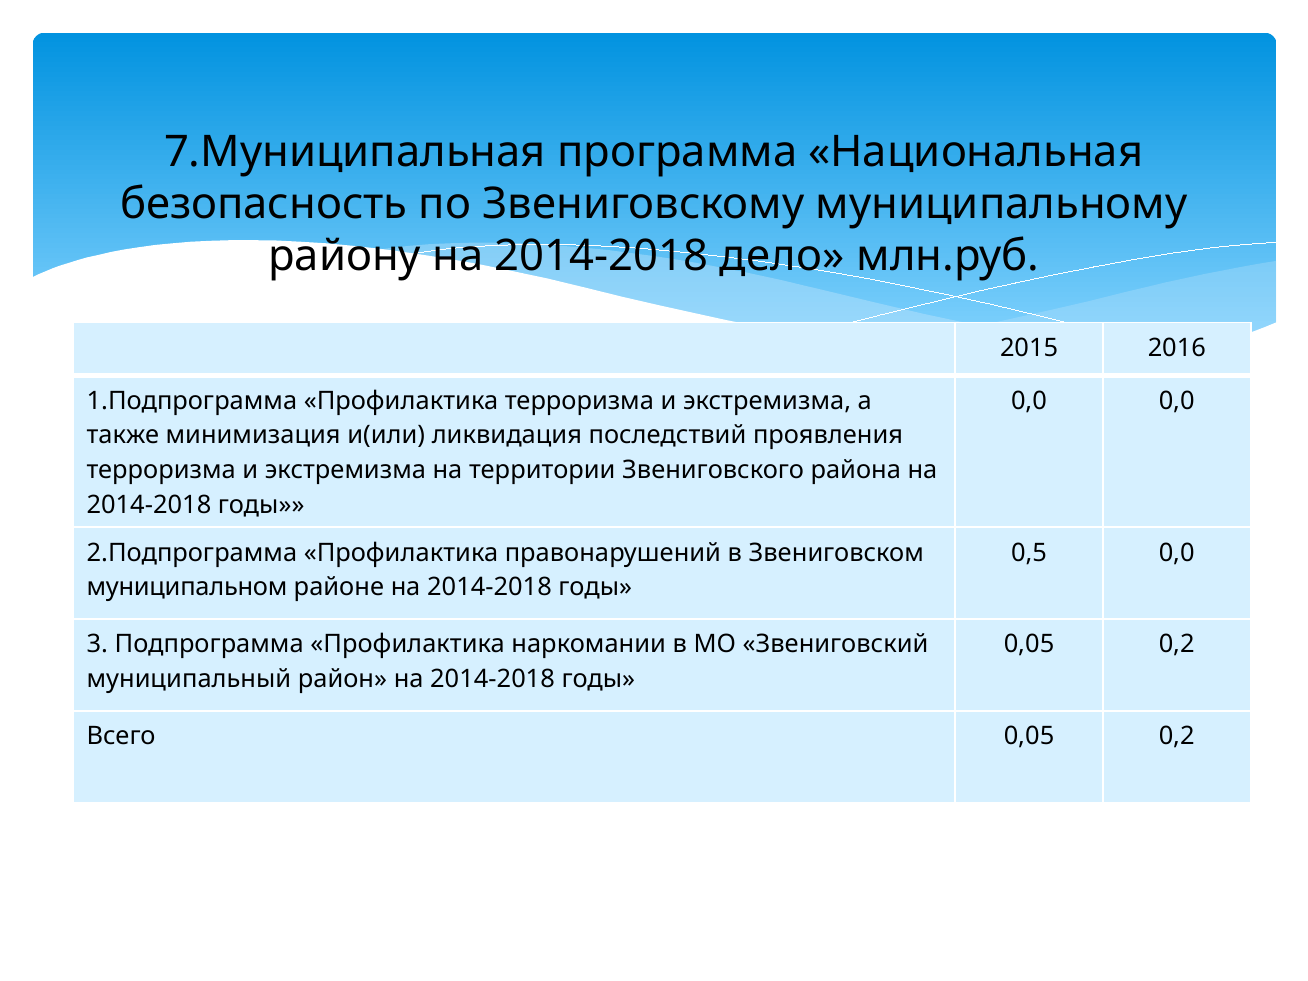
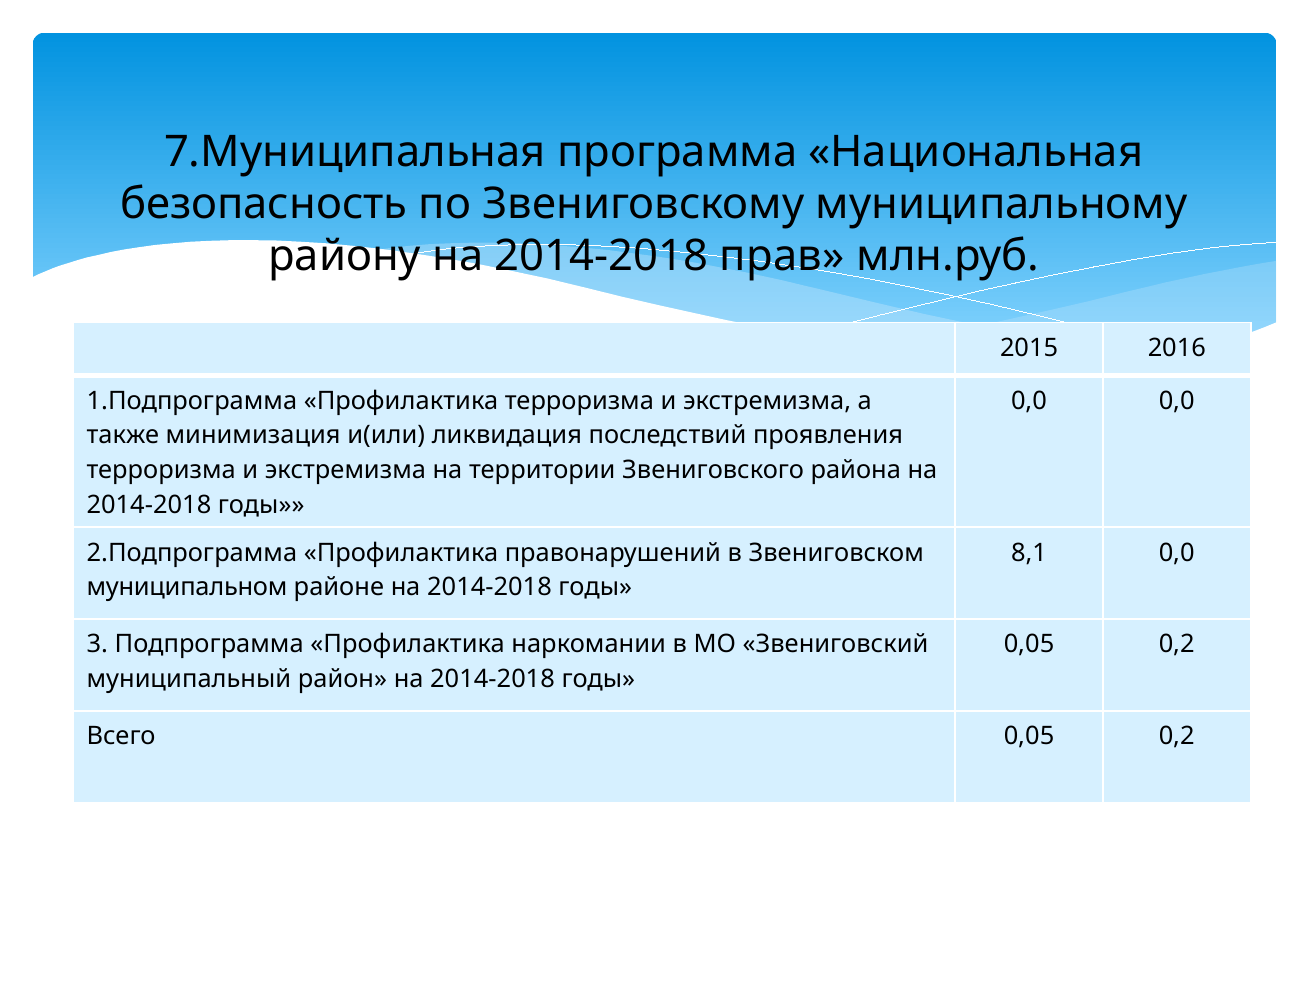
дело: дело -> прав (782, 256)
0,5: 0,5 -> 8,1 (1029, 553)
